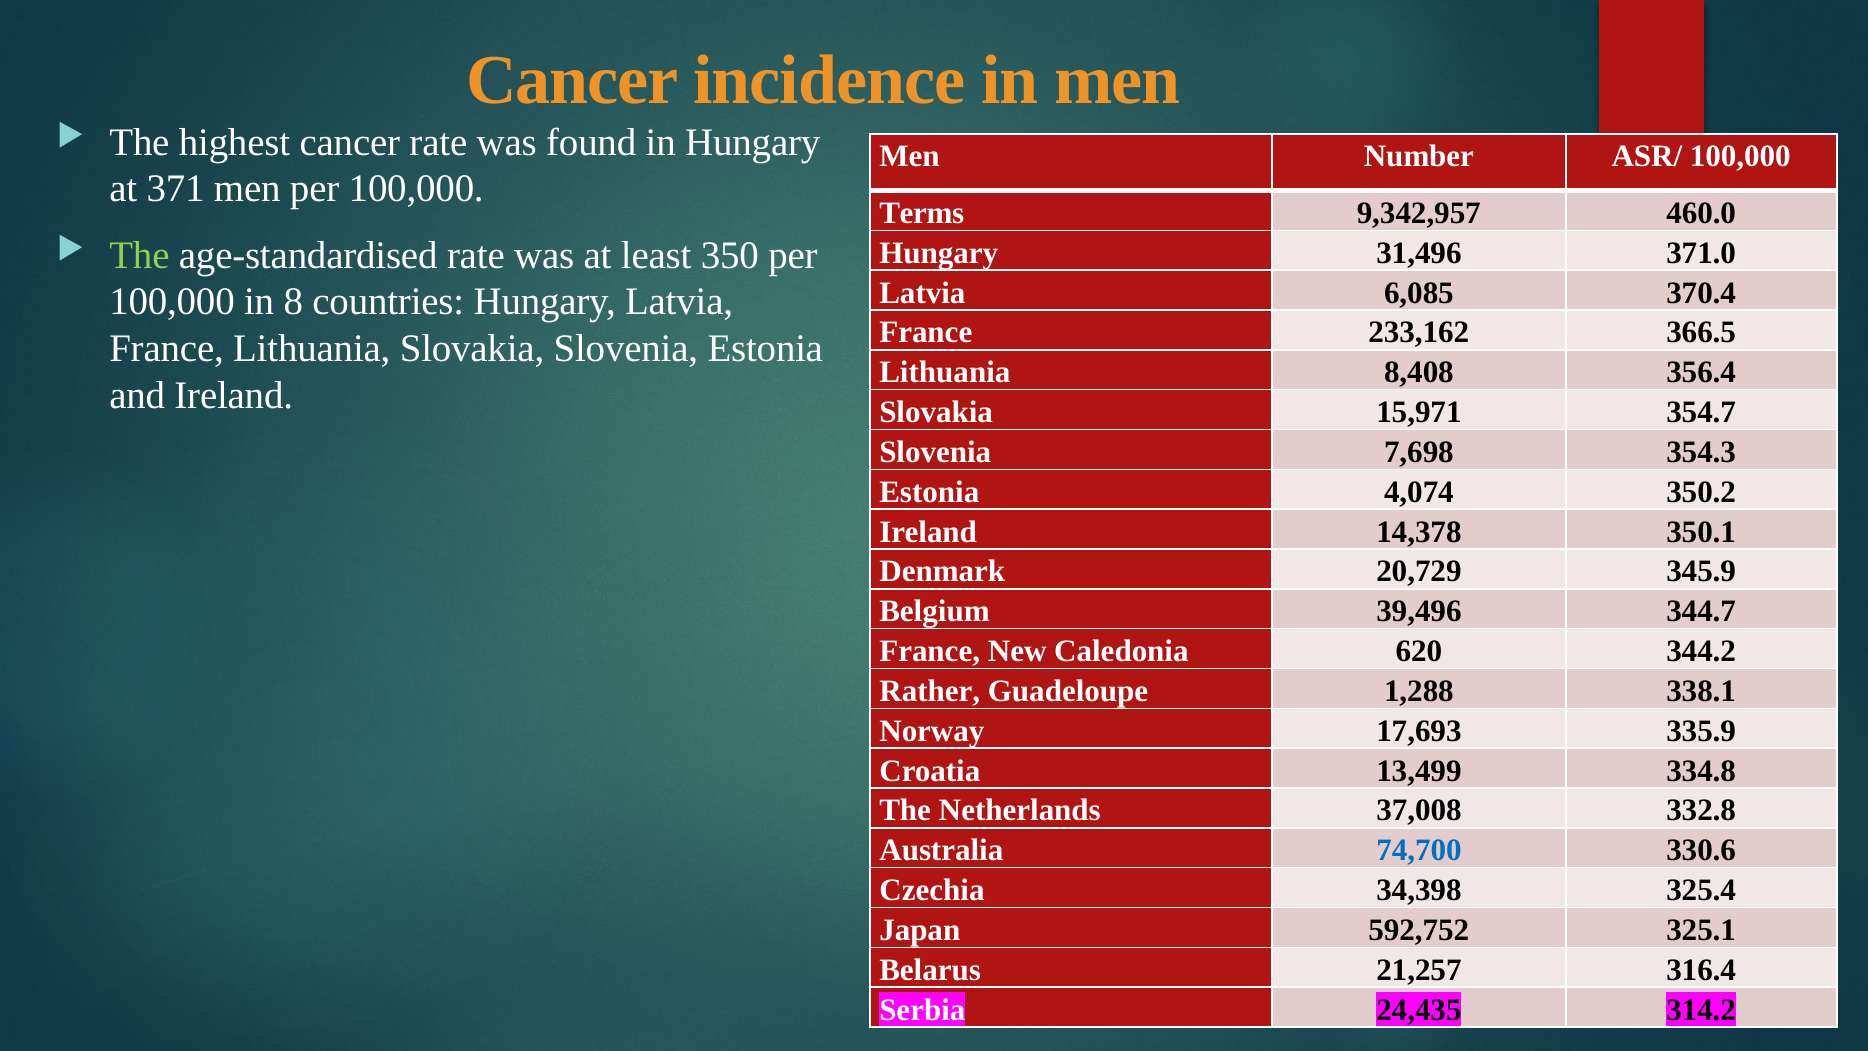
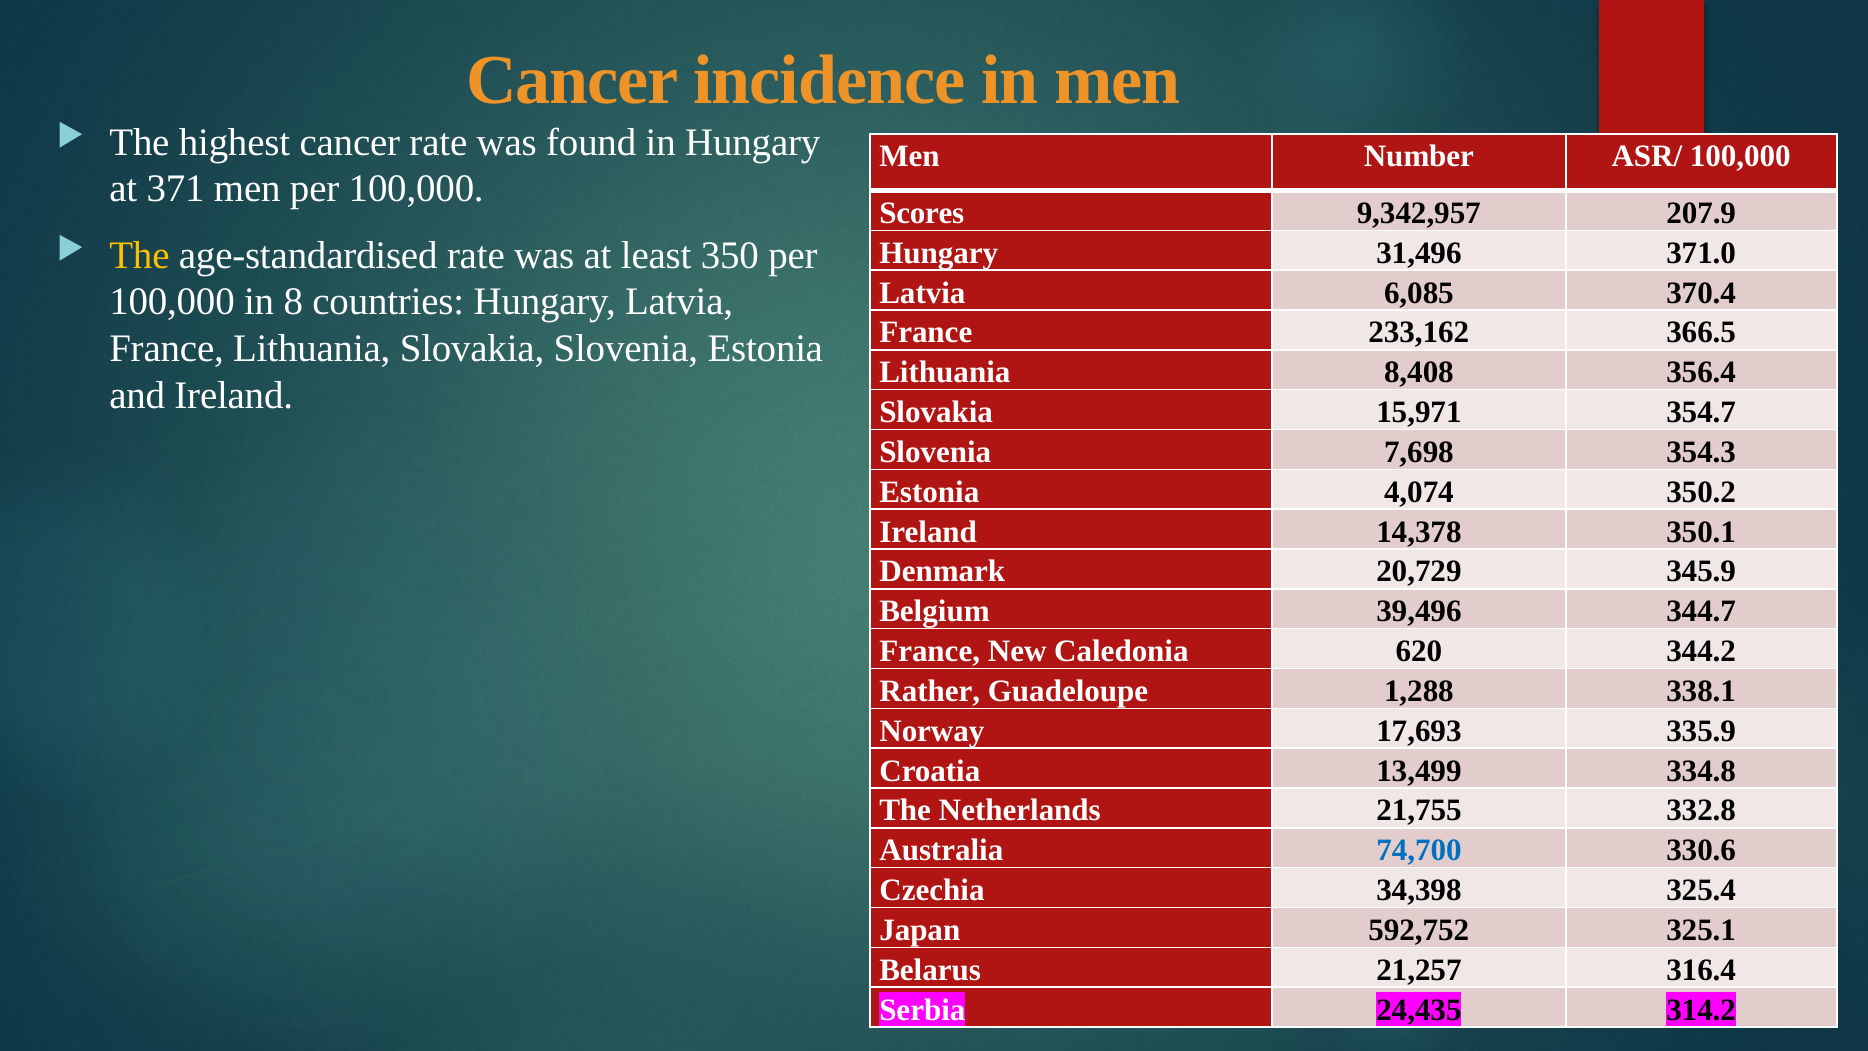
Terms: Terms -> Scores (922, 213)
460.0: 460.0 -> 207.9 (1701, 213)
The colour: light green -> yellow (139, 255)
37,008: 37,008 -> 21,755 (1419, 811)
